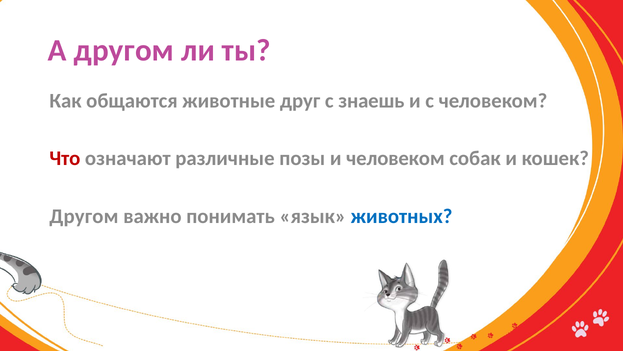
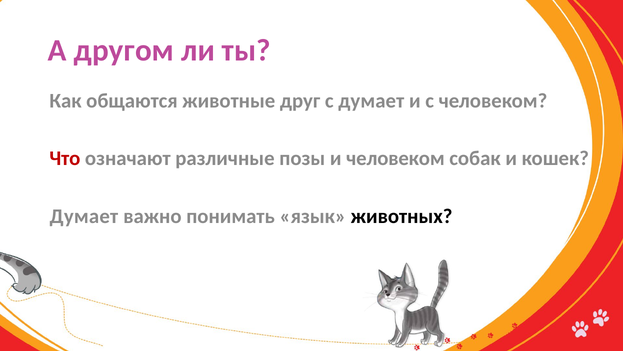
с знаешь: знаешь -> думает (371, 101)
Другом: Другом -> Думает (84, 216)
животных colour: blue -> black (402, 216)
